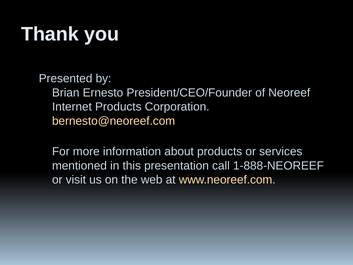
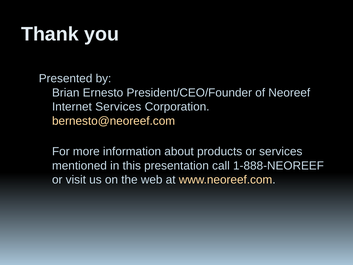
Internet Products: Products -> Services (118, 107)
